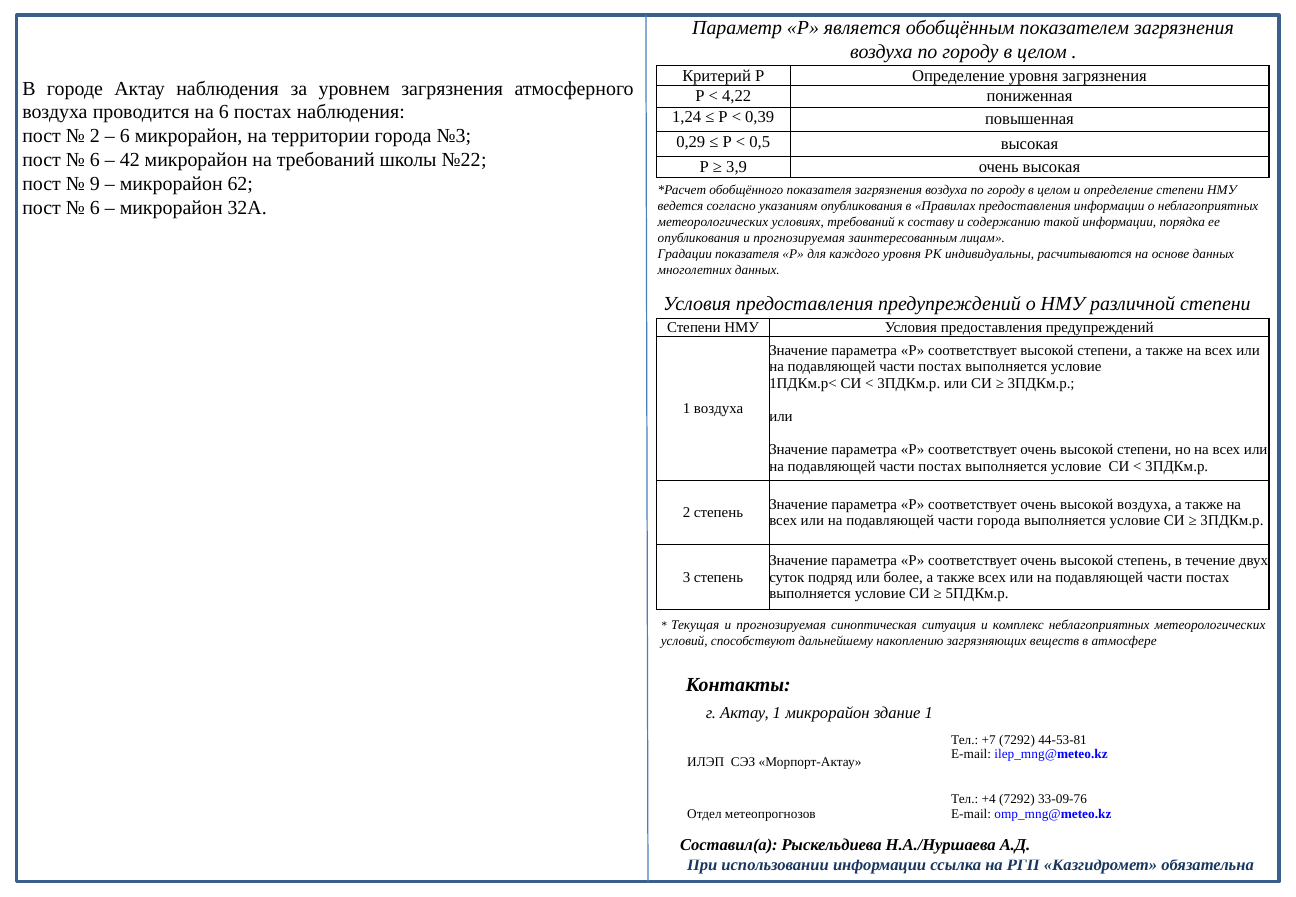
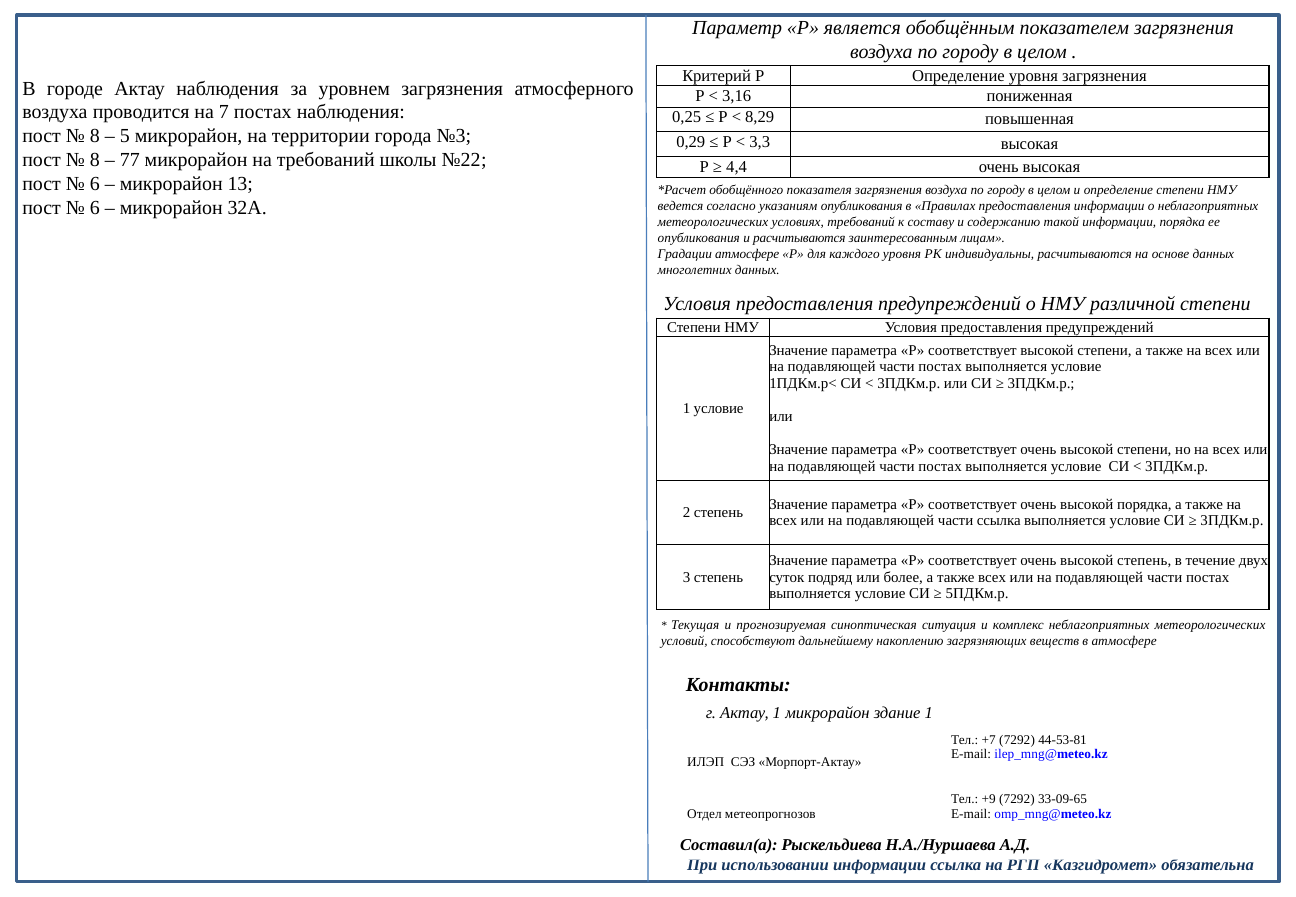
4,22: 4,22 -> 3,16 (737, 96)
на 6: 6 -> 7 (224, 112)
1,24: 1,24 -> 0,25 (687, 118)
0,39: 0,39 -> 8,29 (760, 118)
2: 2 -> 8 (95, 136)
6: 6 -> 5 (125, 136)
0,5: 0,5 -> 3,3 (760, 142)
6: 6 -> 8 (95, 160)
42: 42 -> 77 (130, 160)
3,9: 3,9 -> 4,4 (737, 167)
9: 9 -> 6 (95, 184)
62: 62 -> 13 (240, 184)
опубликования и прогнозируемая: прогнозируемая -> расчитываются (799, 238)
Градации показателя: показателя -> атмосфере (747, 254)
1 воздуха: воздуха -> условие (719, 408)
высокой воздуха: воздуха -> порядка (1144, 504)
части города: города -> ссылка (999, 521)
+4: +4 -> +9 (989, 800)
33-09-76: 33-09-76 -> 33-09-65 (1062, 800)
